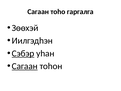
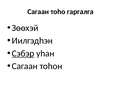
Сагаан underline: present -> none (25, 66)
